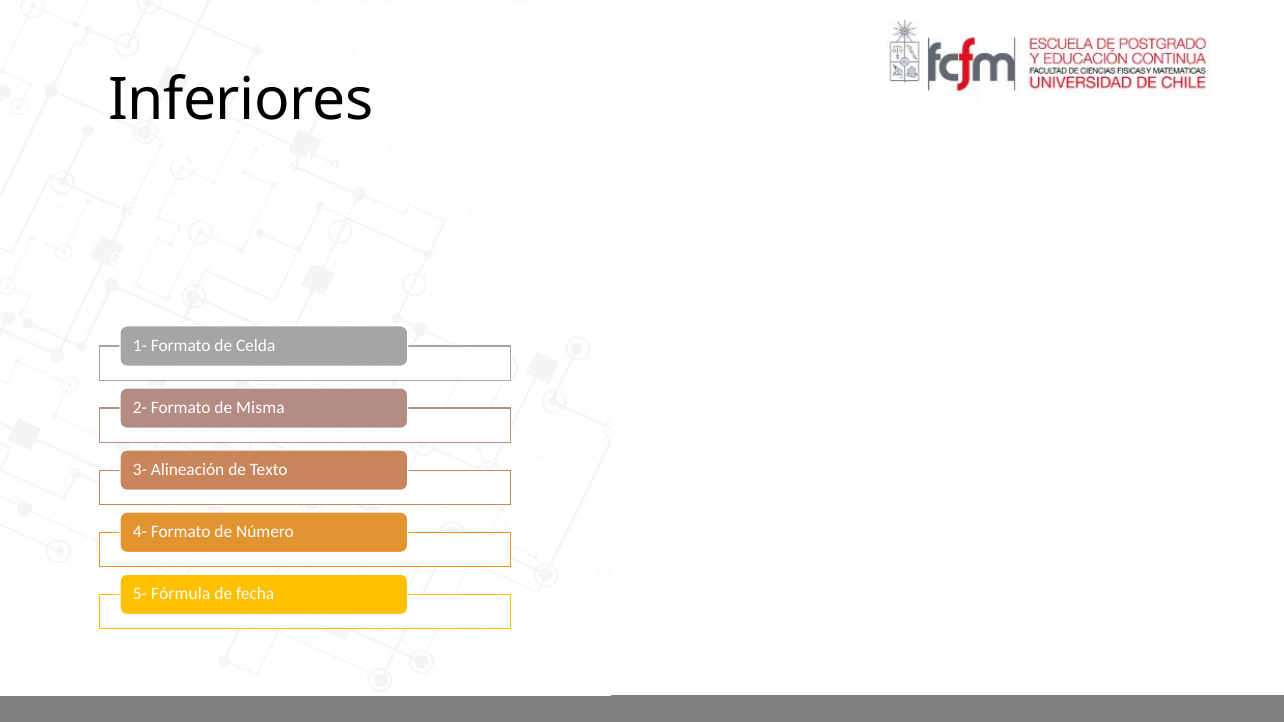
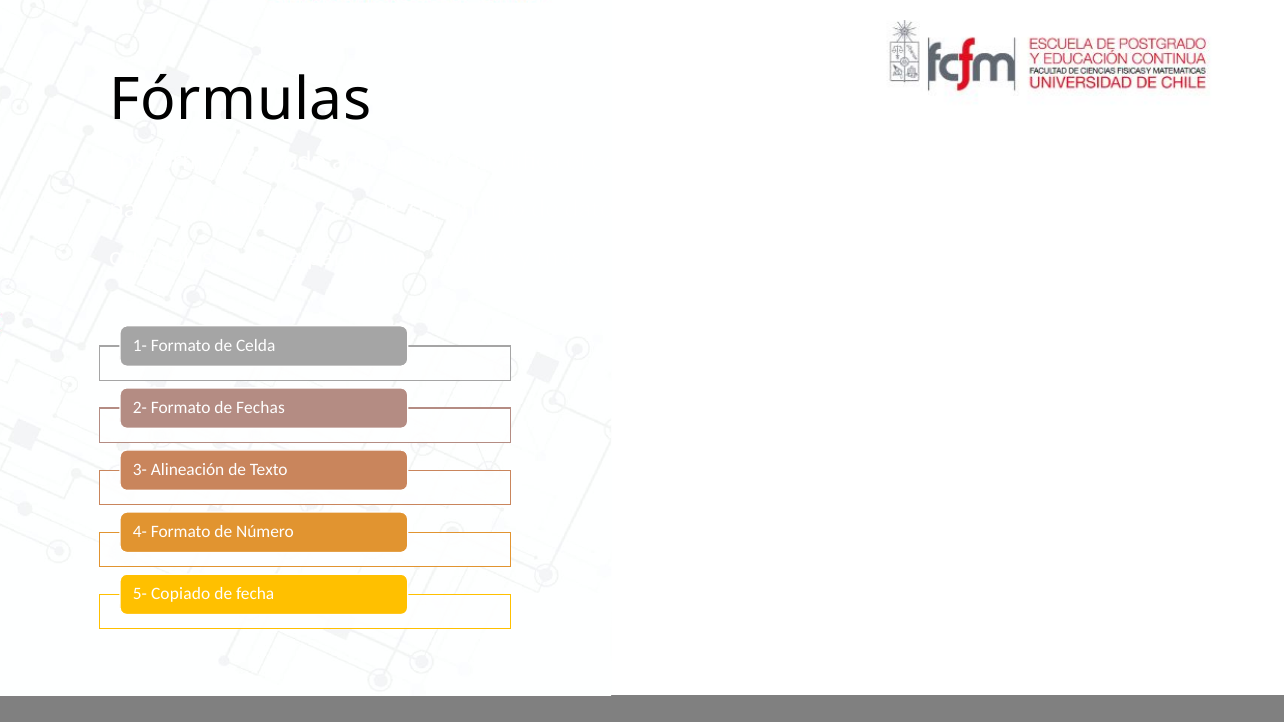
Inferiores: Inferiores -> Fórmulas (241, 100)
Misma: Misma -> Fechas (261, 408)
Fórmula: Fórmula -> Copiado (181, 594)
